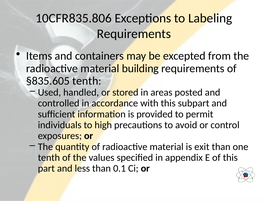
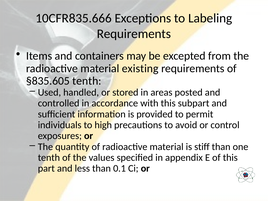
10CFR835.806: 10CFR835.806 -> 10CFR835.666 (74, 18)
building: building -> existing (140, 68)
exit: exit -> stiff (202, 147)
